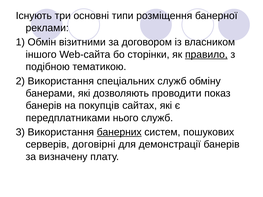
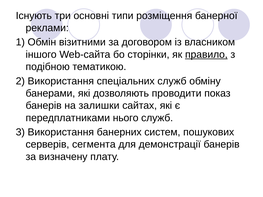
покупців: покупців -> залишки (99, 106)
банерних underline: present -> none (119, 132)
договірні: договірні -> сегмента (94, 145)
